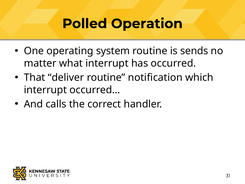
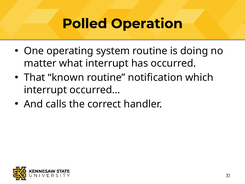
sends: sends -> doing (194, 51)
deliver: deliver -> known (66, 77)
